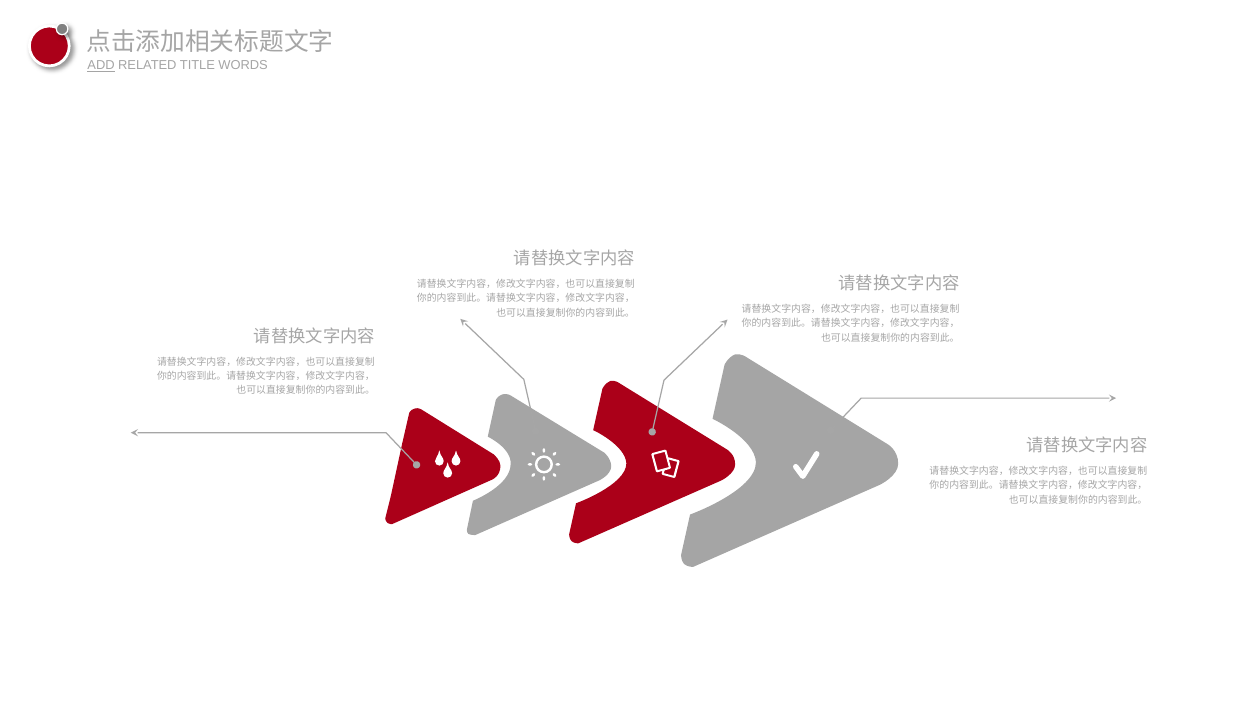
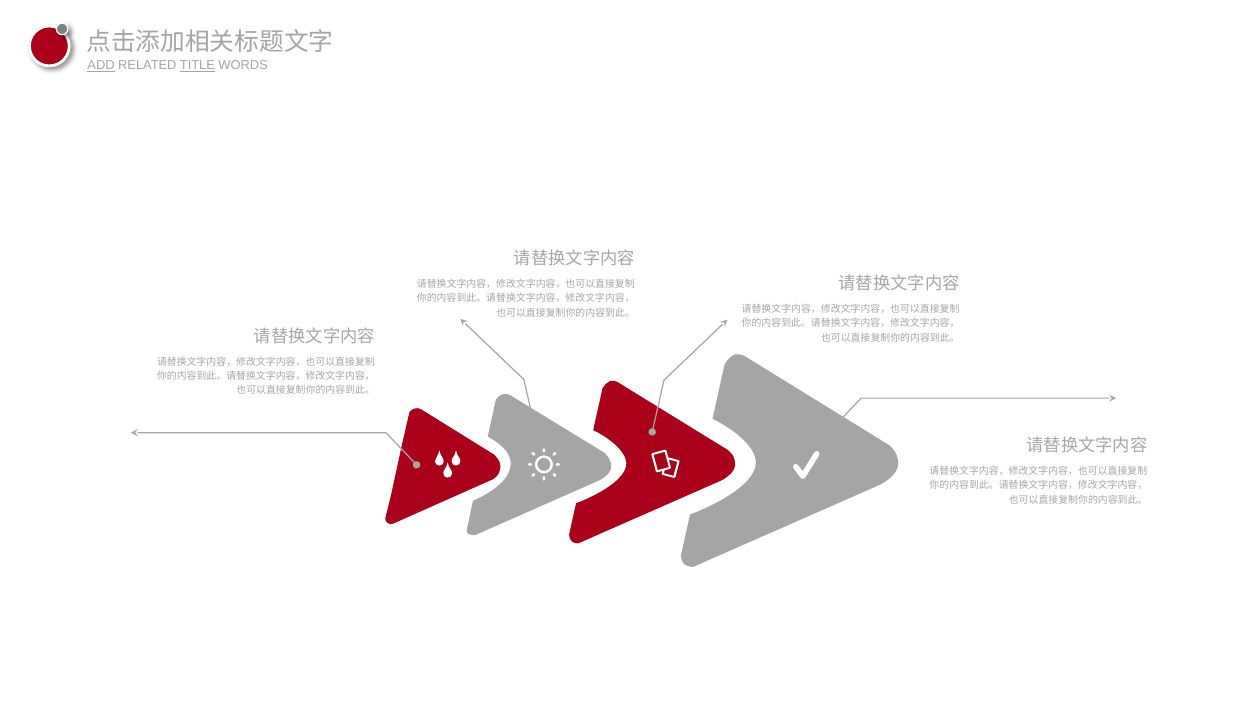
TITLE underline: none -> present (197, 66)
